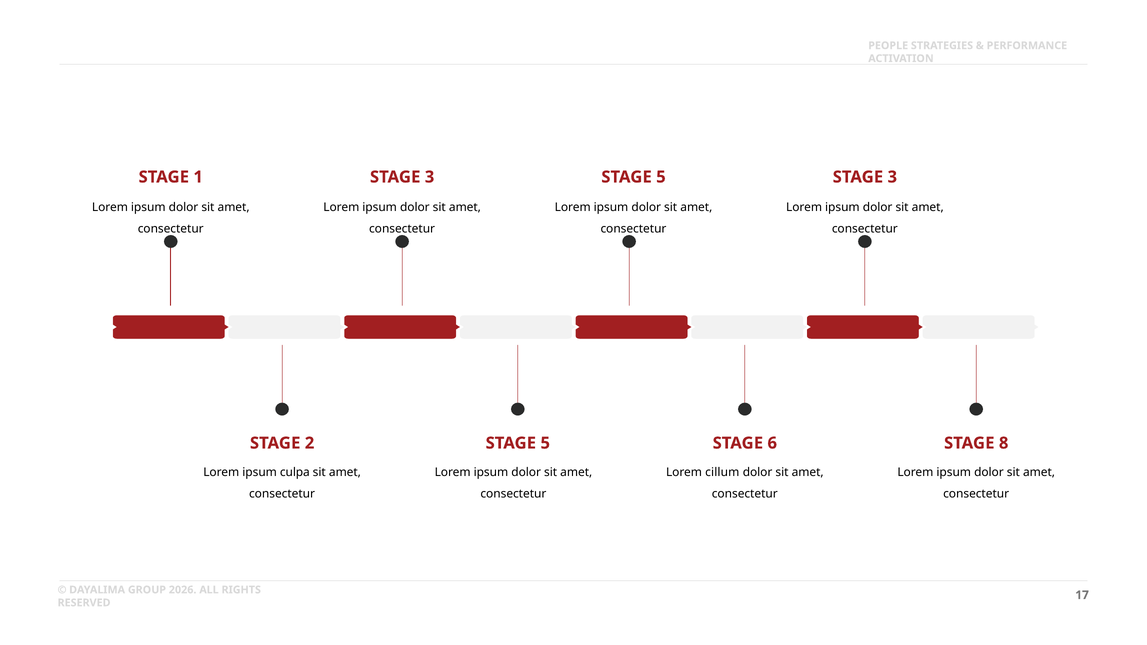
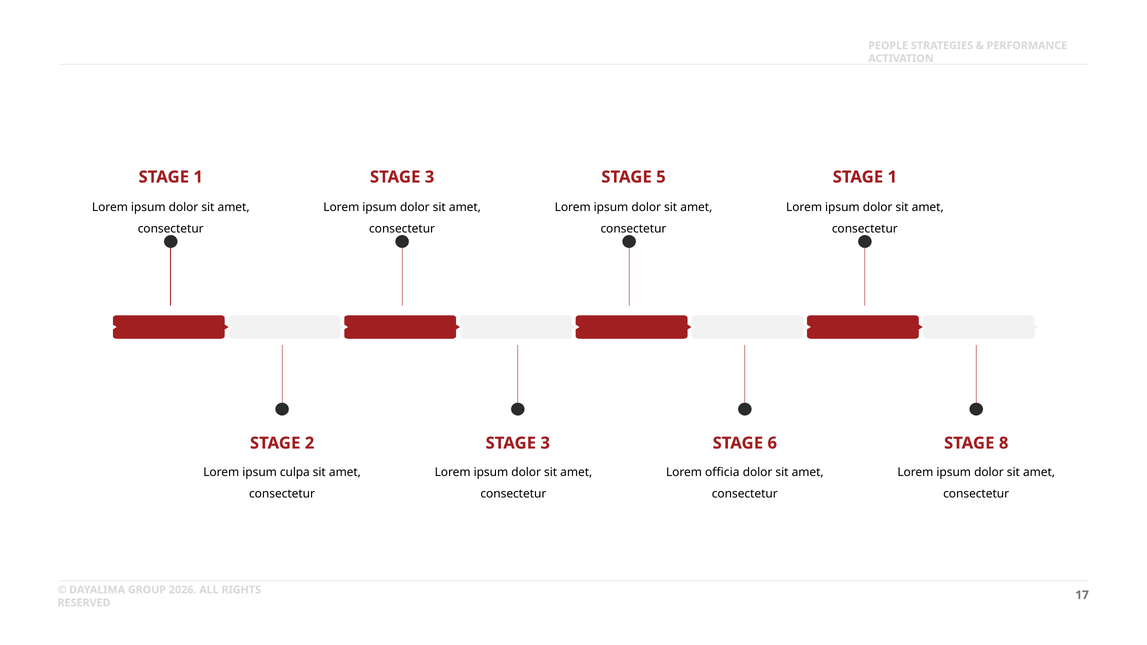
3: 3 -> 1 (892, 177)
5: 5 -> 3 (545, 443)
cillum: cillum -> officia (722, 473)
